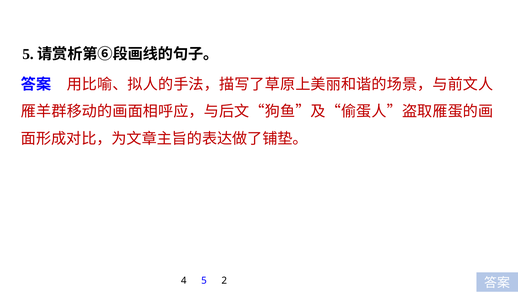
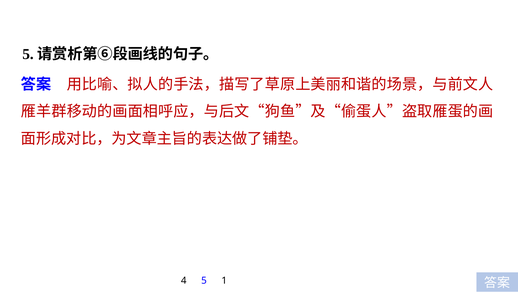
2: 2 -> 1 (224, 280)
